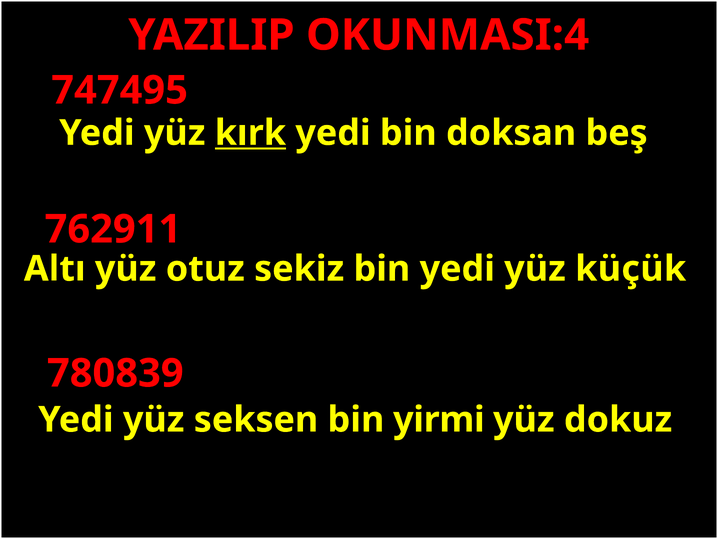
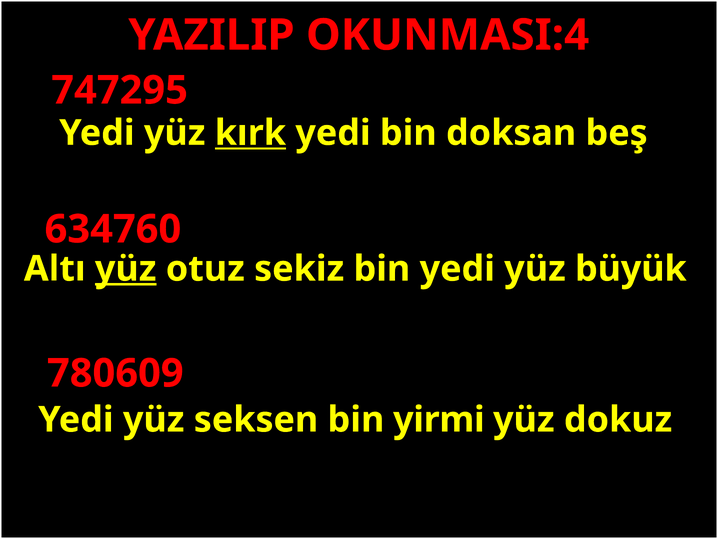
747495: 747495 -> 747295 (120, 90)
762911: 762911 -> 634760 (113, 229)
yüz underline: none -> present (126, 269)
küçük: küçük -> büyük (631, 269)
780839: 780839 -> 780609 (115, 373)
